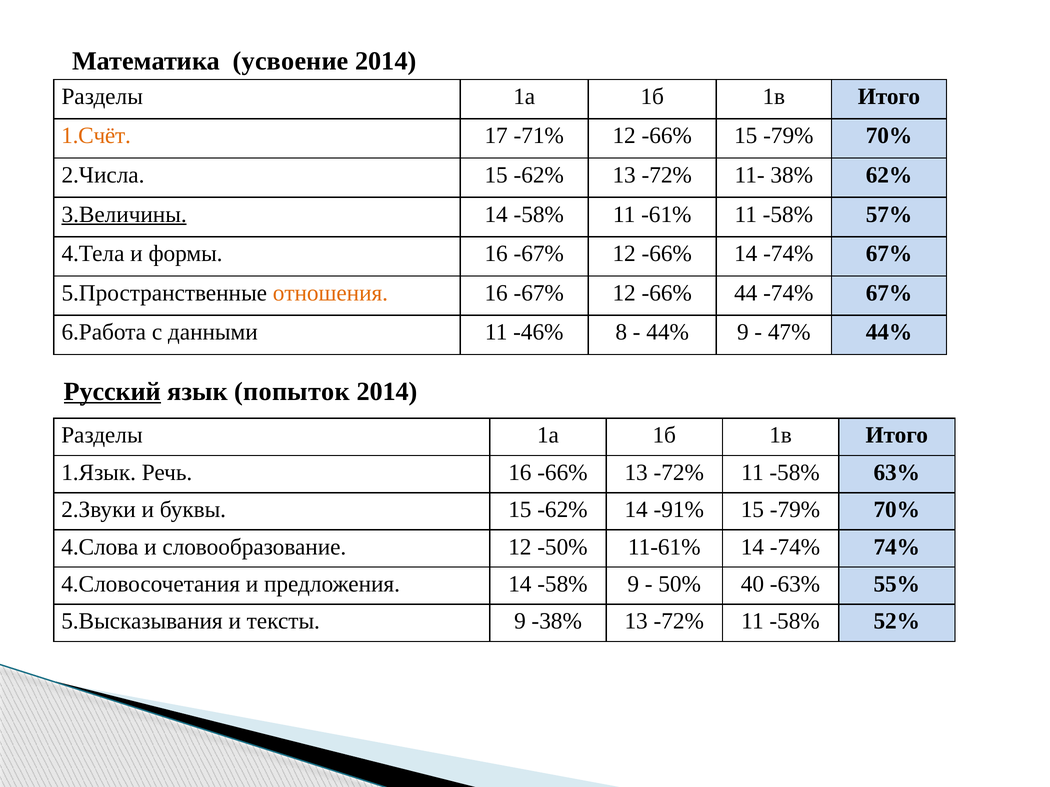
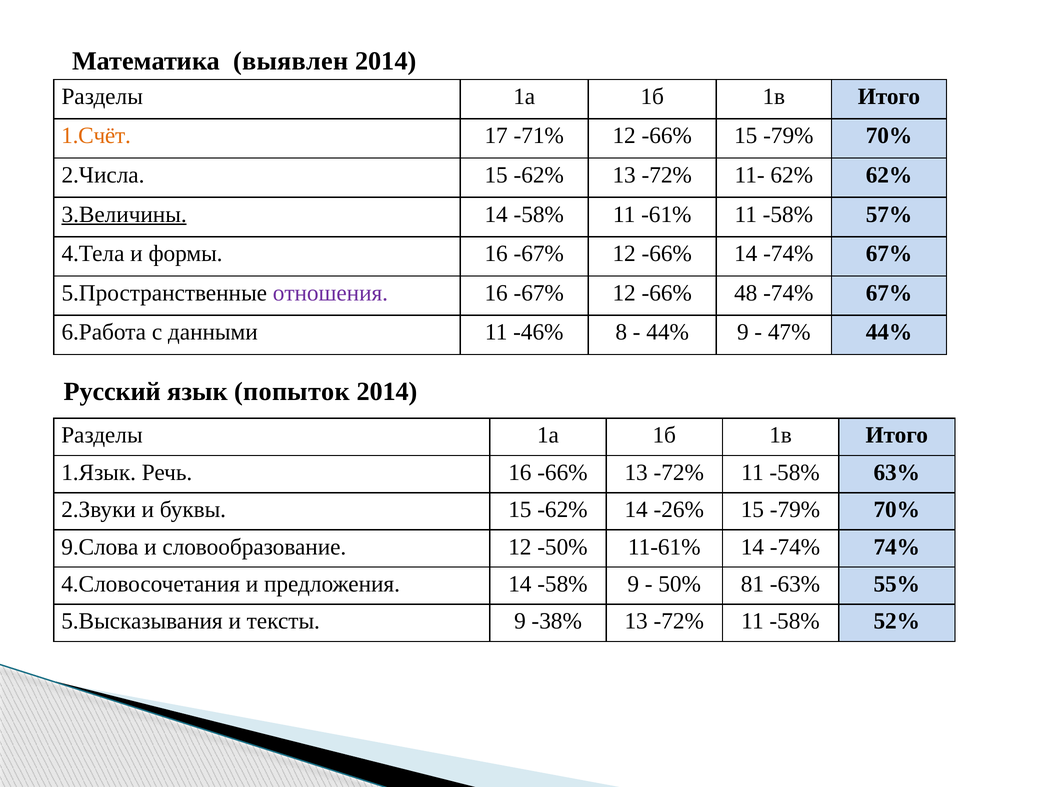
усвоение: усвоение -> выявлен (291, 61)
11- 38%: 38% -> 62% (792, 175)
отношения colour: orange -> purple (330, 293)
44: 44 -> 48 (746, 293)
Русский underline: present -> none (113, 392)
-91%: -91% -> -26% (679, 510)
4.Слова: 4.Слова -> 9.Слова (100, 547)
40: 40 -> 81 (752, 584)
